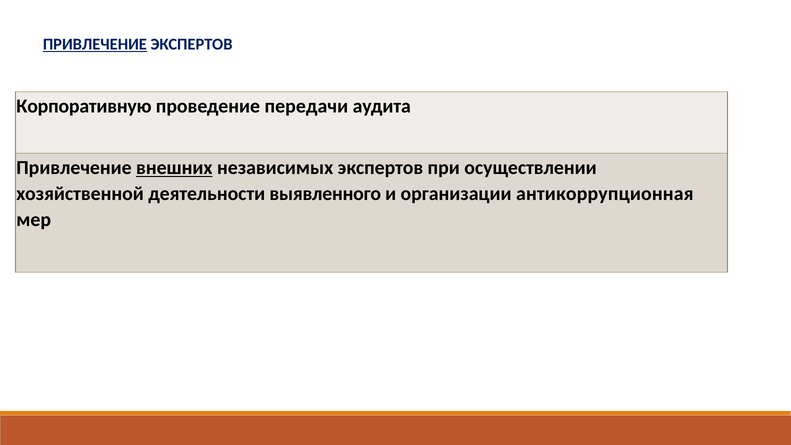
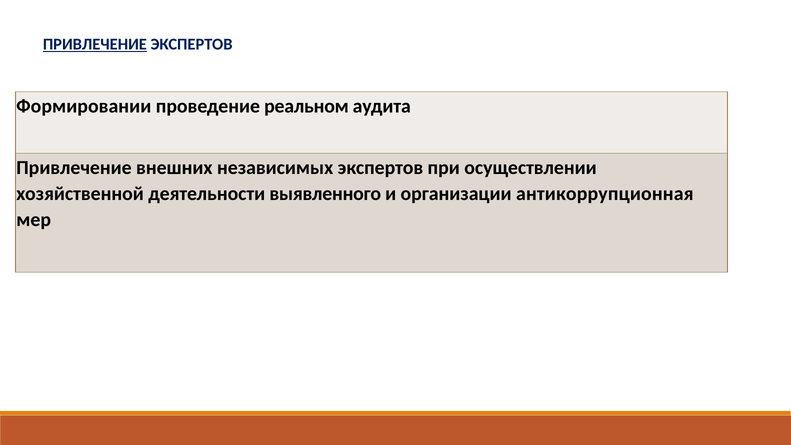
Корпоративную: Корпоративную -> Формировании (84, 106)
передачи: передачи -> реальном (306, 106)
внешних underline: present -> none (174, 168)
